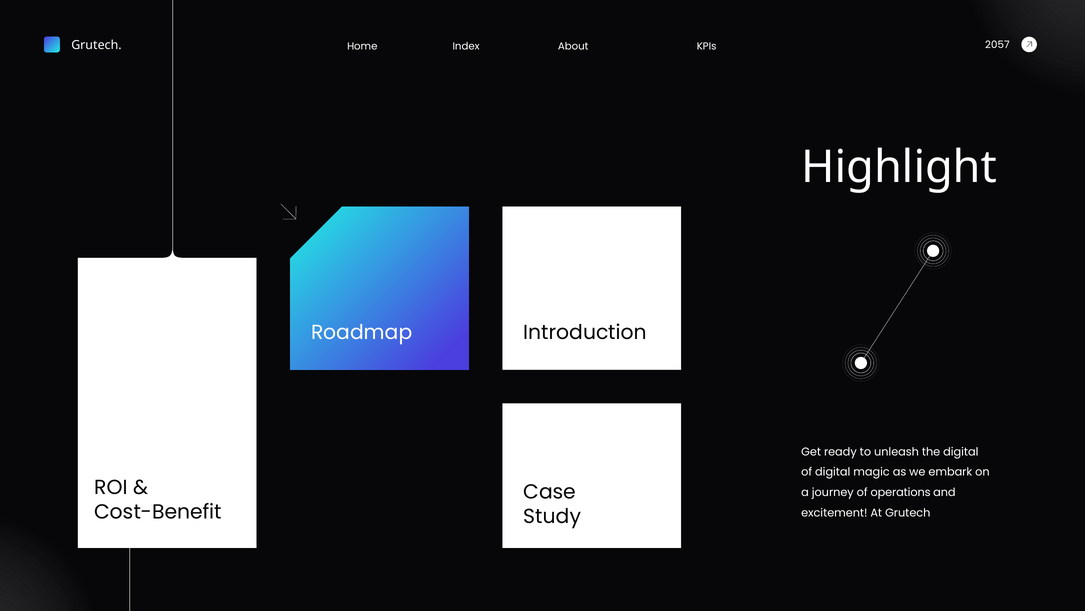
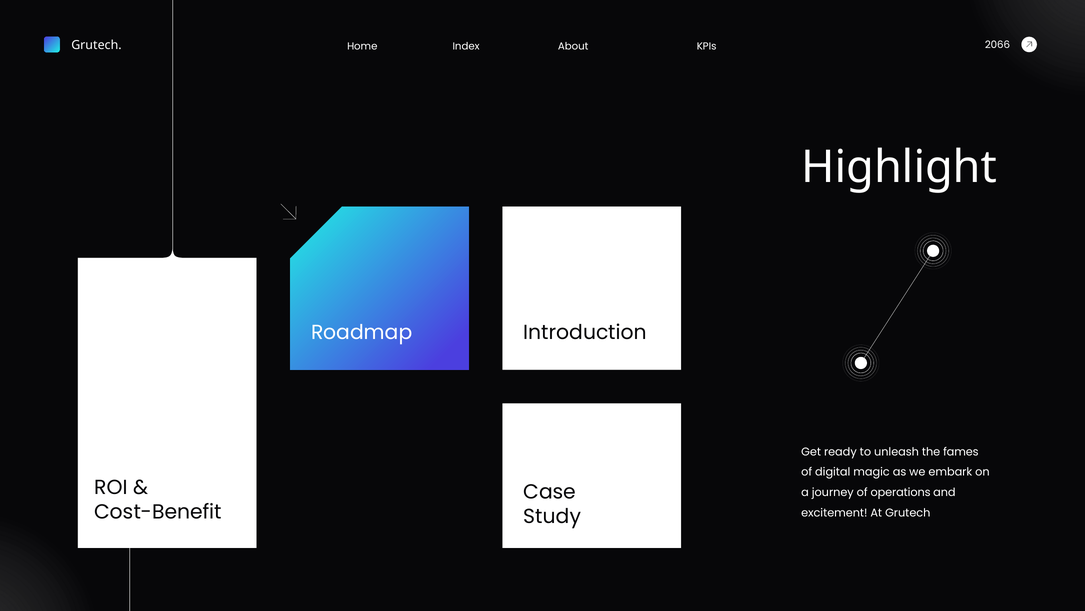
2057: 2057 -> 2066 (997, 45)
the digital: digital -> fames (961, 451)
